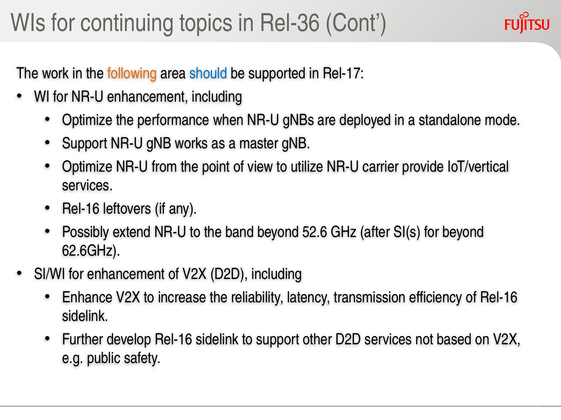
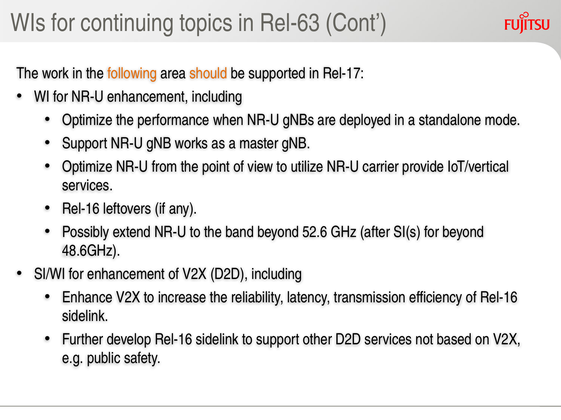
Rel-36: Rel-36 -> Rel-63 (290, 23)
should colour: blue -> orange (208, 73)
62.6GHz: 62.6GHz -> 48.6GHz (91, 251)
